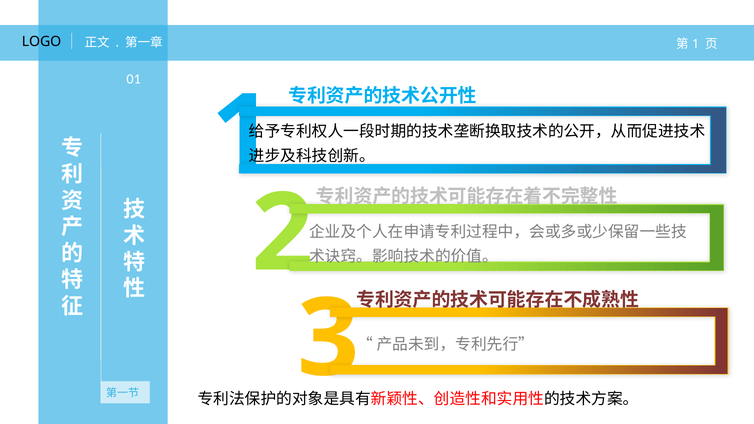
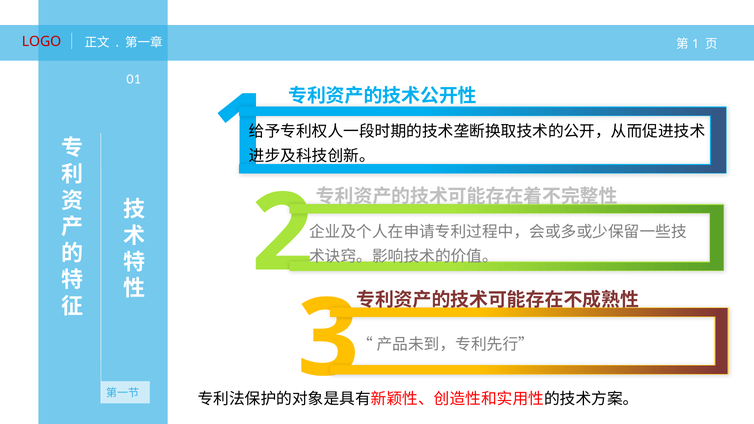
LOGO colour: black -> red (42, 42)
